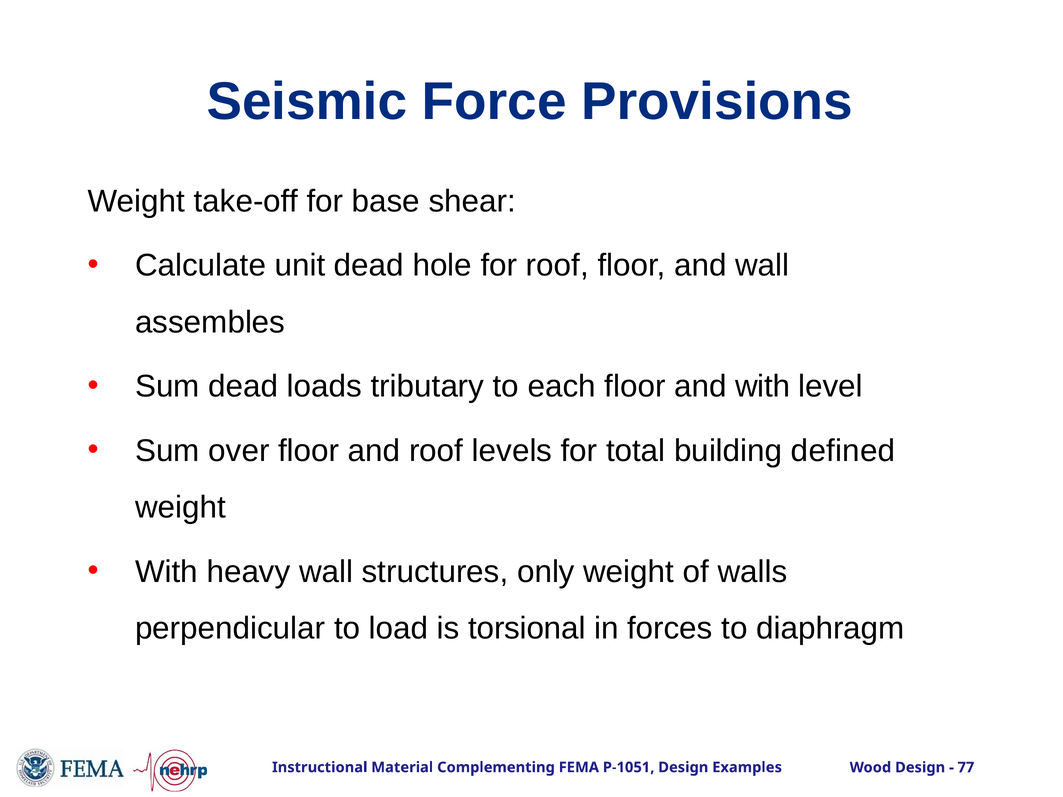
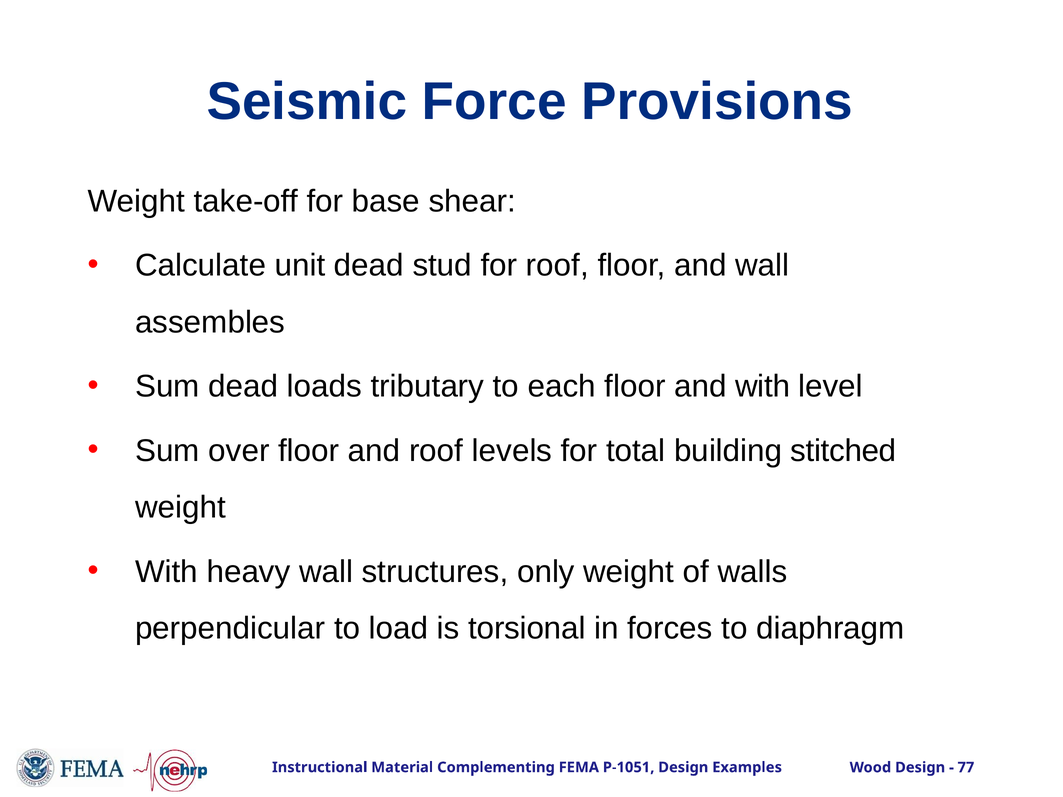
hole: hole -> stud (442, 266)
defined: defined -> stitched (843, 451)
